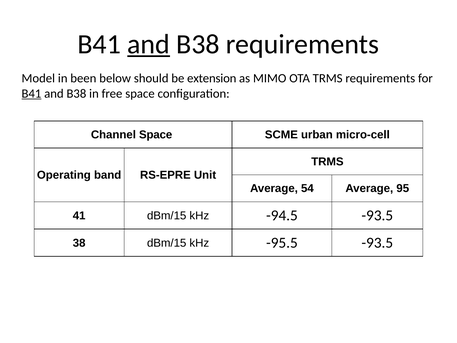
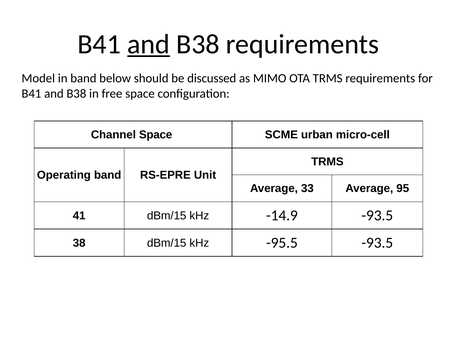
in been: been -> band (83, 78)
extension: extension -> discussed (212, 78)
B41 underline: present -> none (31, 93)
54: 54 -> 33 (307, 188)
-94.5: -94.5 -> -14.9 (282, 215)
